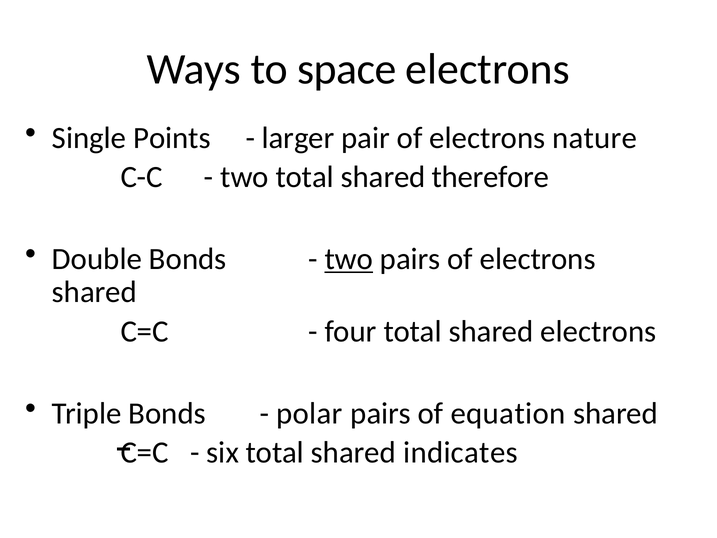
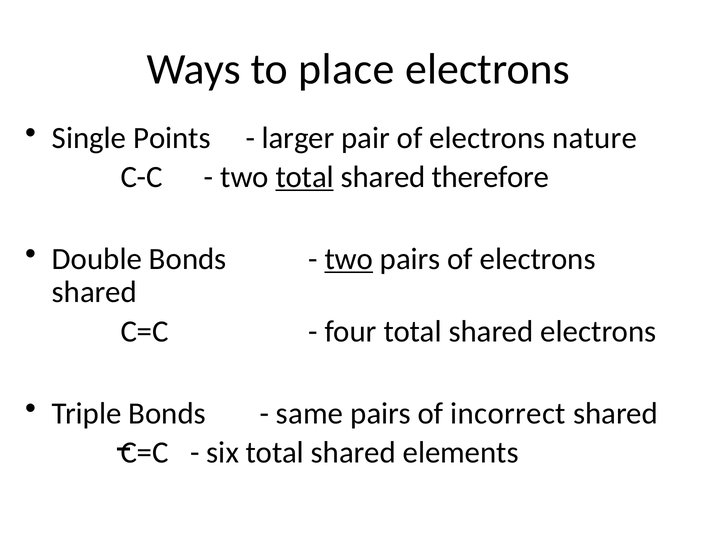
space: space -> place (346, 69)
total underline: none -> present (305, 177)
polar: polar -> same (310, 413)
equation: equation -> incorrect (508, 413)
indicates: indicates -> elements (461, 452)
